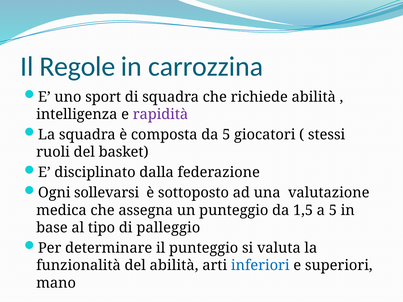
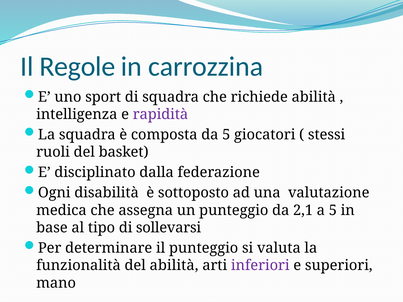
sollevarsi: sollevarsi -> disabilità (107, 193)
1,5: 1,5 -> 2,1 (303, 210)
palleggio: palleggio -> sollevarsi (169, 228)
inferiori colour: blue -> purple (260, 266)
